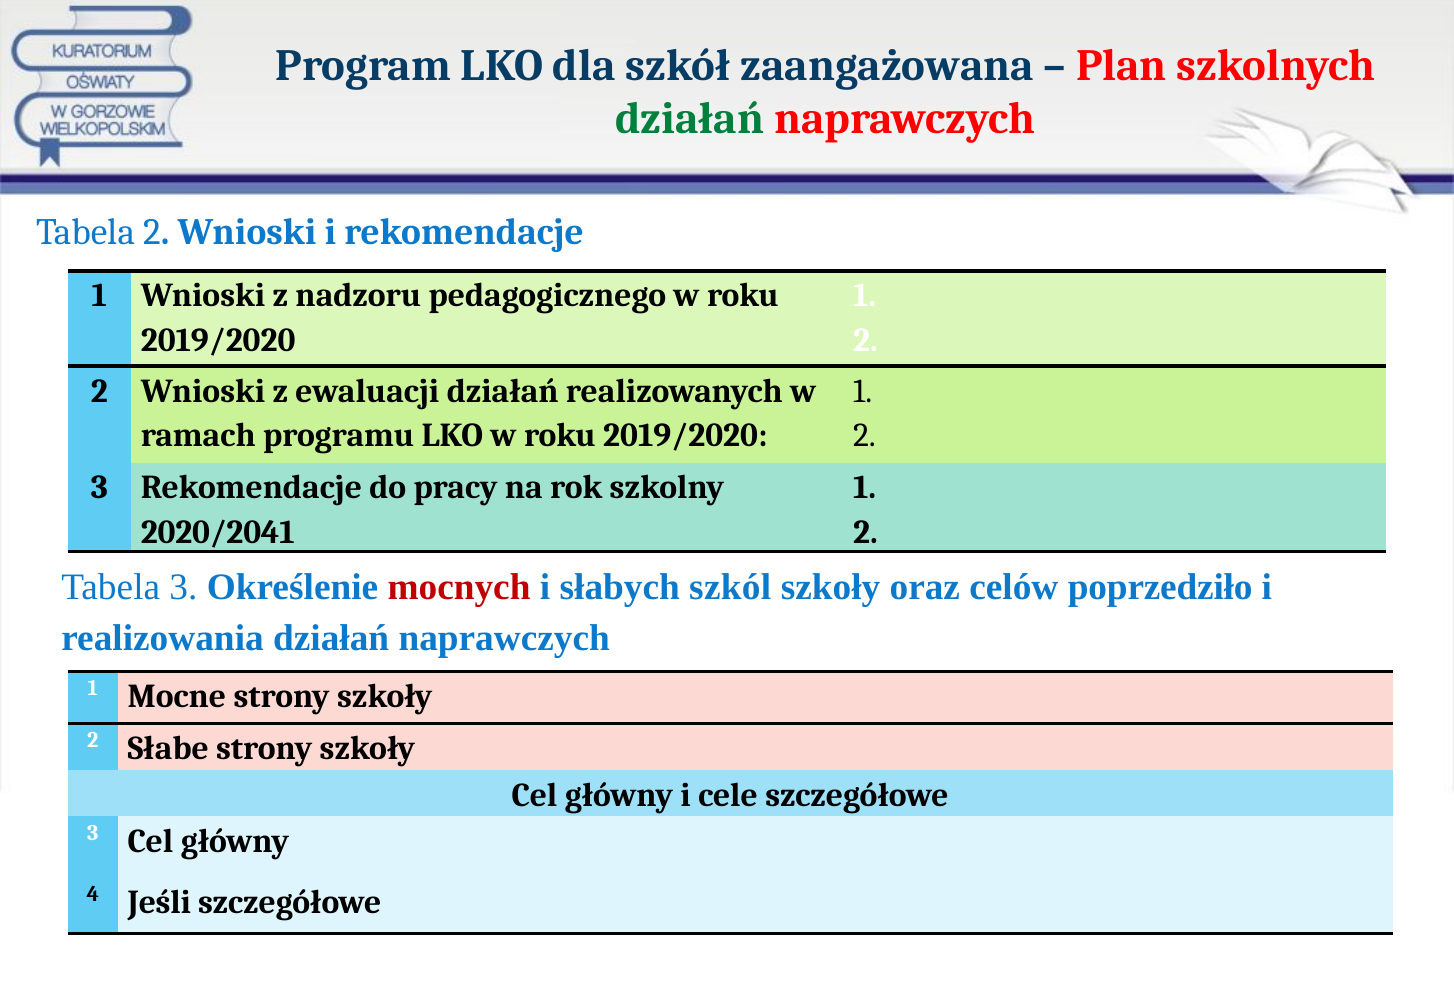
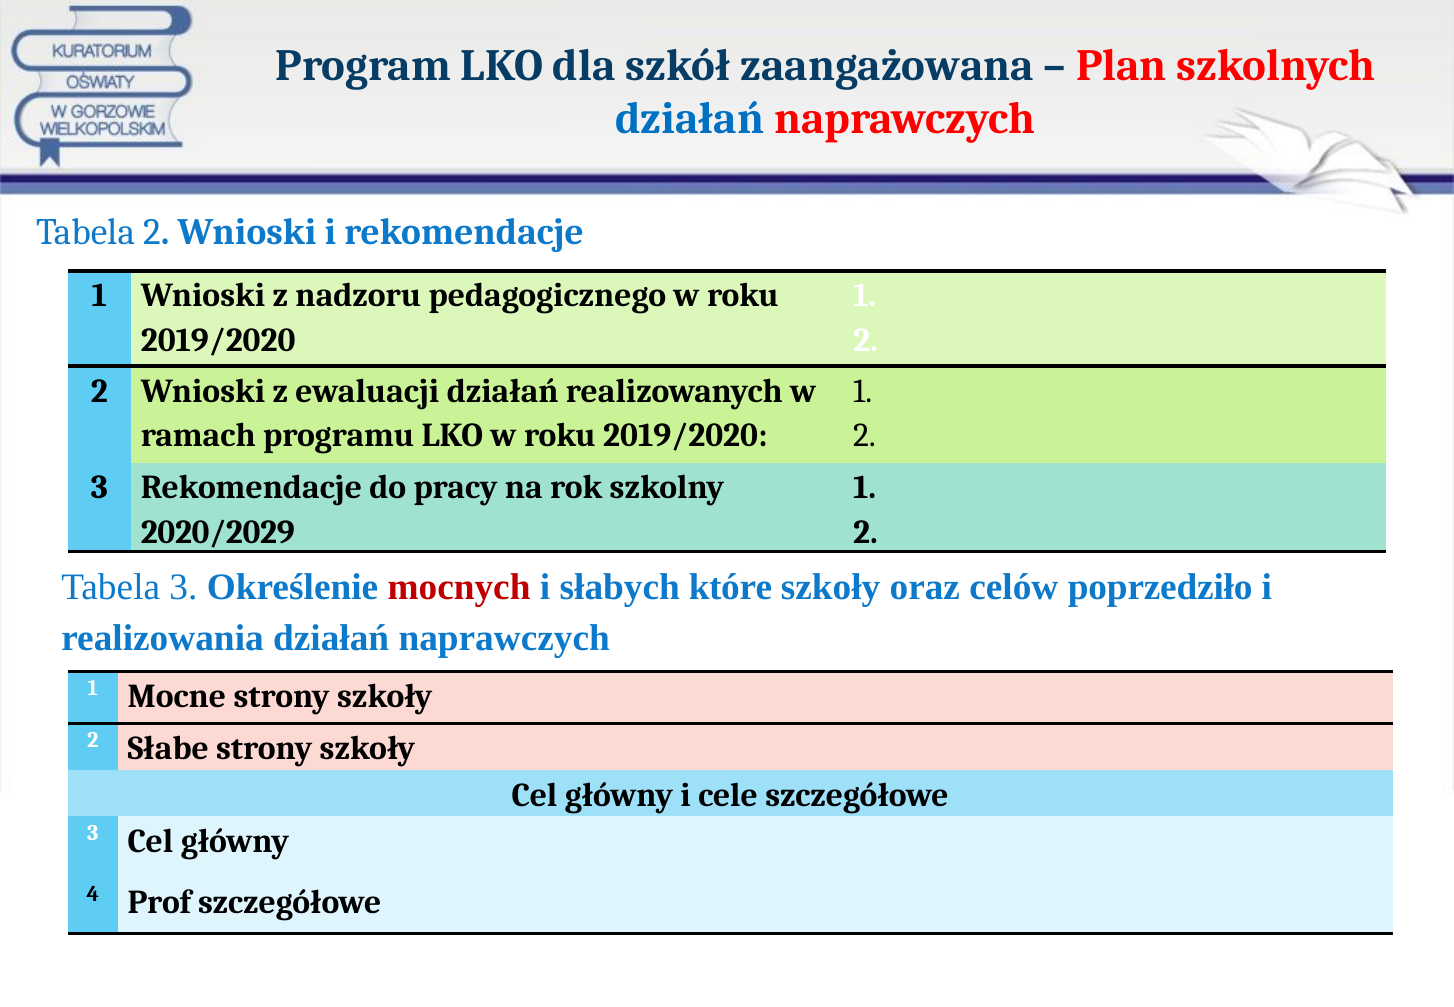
działań colour: green -> blue (690, 119)
2020/2041: 2020/2041 -> 2020/2029 (218, 532)
szkól: szkól -> które (731, 587)
Jeśli: Jeśli -> Prof (159, 902)
